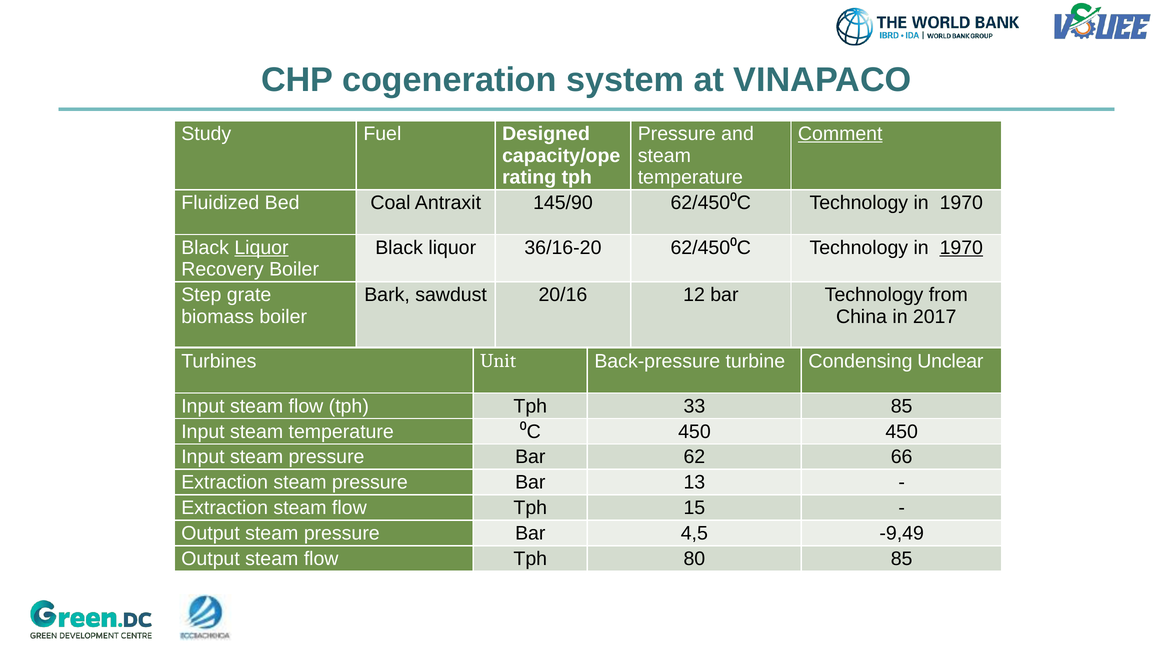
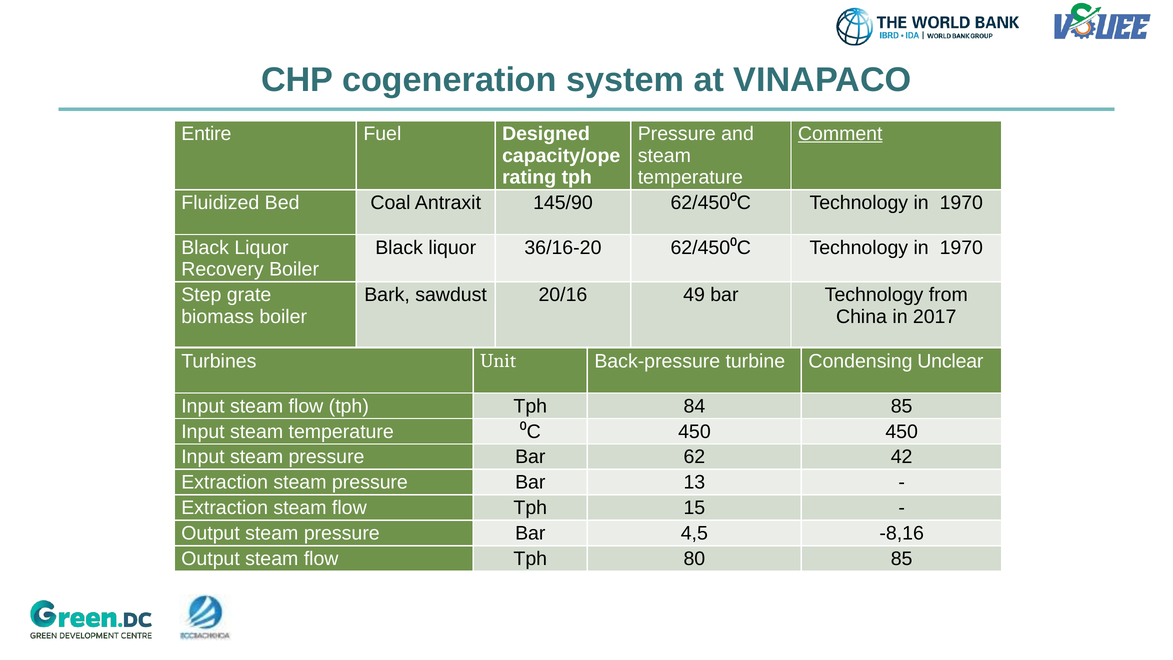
Study: Study -> Entire (206, 134)
Liquor underline: present -> none (261, 248)
1970 underline: present -> none (961, 248)
12: 12 -> 49 (694, 295)
33: 33 -> 84 (694, 406)
66: 66 -> 42 (902, 457)
-9,49: -9,49 -> -8,16 (902, 533)
